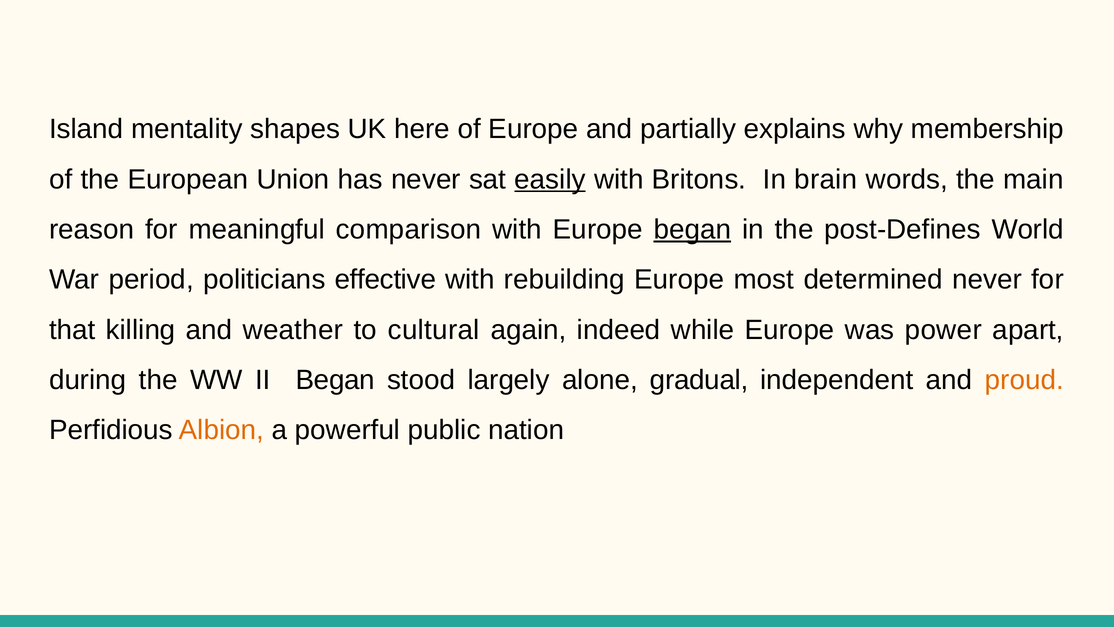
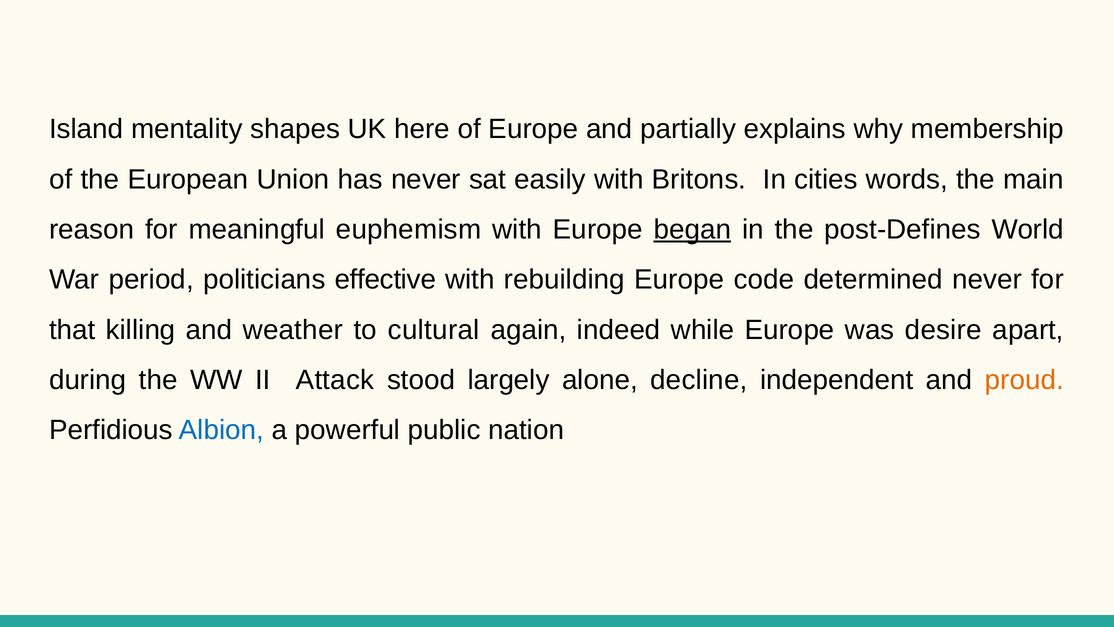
easily underline: present -> none (550, 179)
brain: brain -> cities (826, 179)
comparison: comparison -> euphemism (409, 229)
most: most -> code (764, 280)
power: power -> desire (943, 330)
II Began: Began -> Attack (335, 380)
gradual: gradual -> decline (699, 380)
Albion colour: orange -> blue (221, 430)
